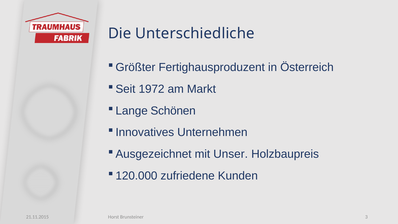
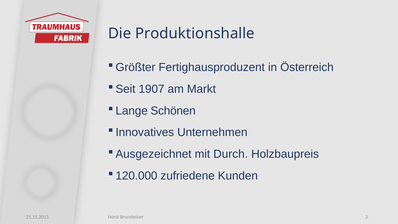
Unterschiedliche: Unterschiedliche -> Produktionshalle (195, 33)
1972: 1972 -> 1907 (152, 89)
Unser: Unser -> Durch (231, 154)
